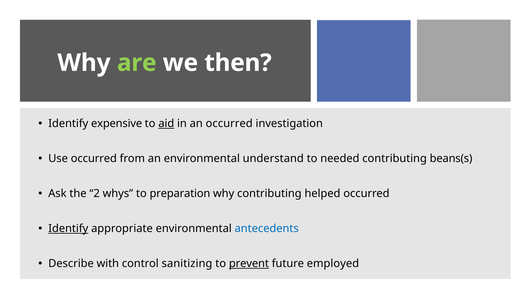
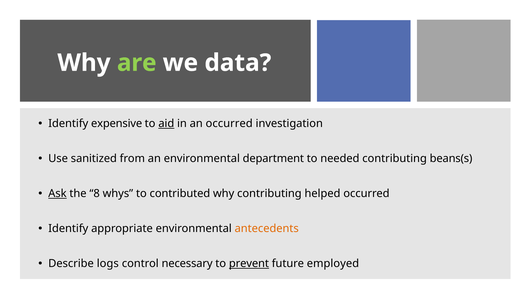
then: then -> data (238, 63)
Use occurred: occurred -> sanitized (94, 158)
understand: understand -> department (273, 158)
Ask underline: none -> present (57, 193)
2: 2 -> 8 (95, 193)
preparation: preparation -> contributed (180, 193)
Identify underline: present -> none (68, 228)
antecedents colour: blue -> orange (267, 228)
with: with -> logs (108, 263)
sanitizing: sanitizing -> necessary (187, 263)
